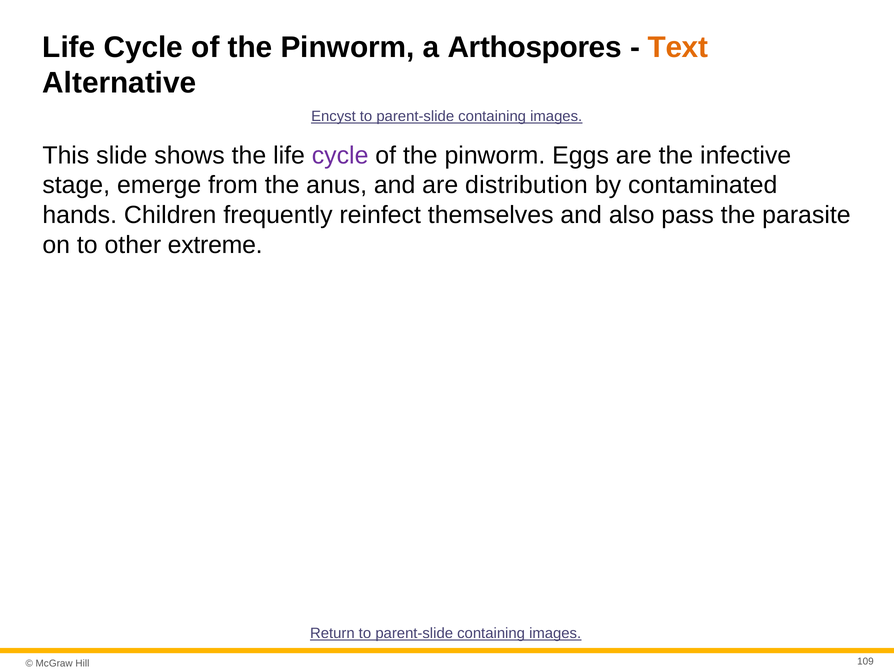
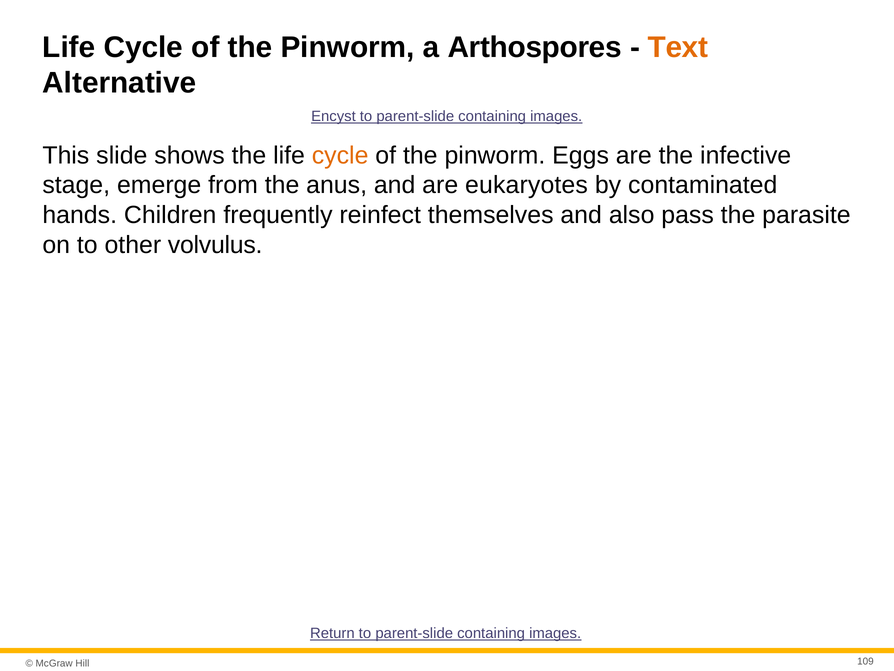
cycle colour: purple -> orange (340, 155)
distribution: distribution -> eukaryotes (526, 185)
extreme: extreme -> volvulus (215, 245)
